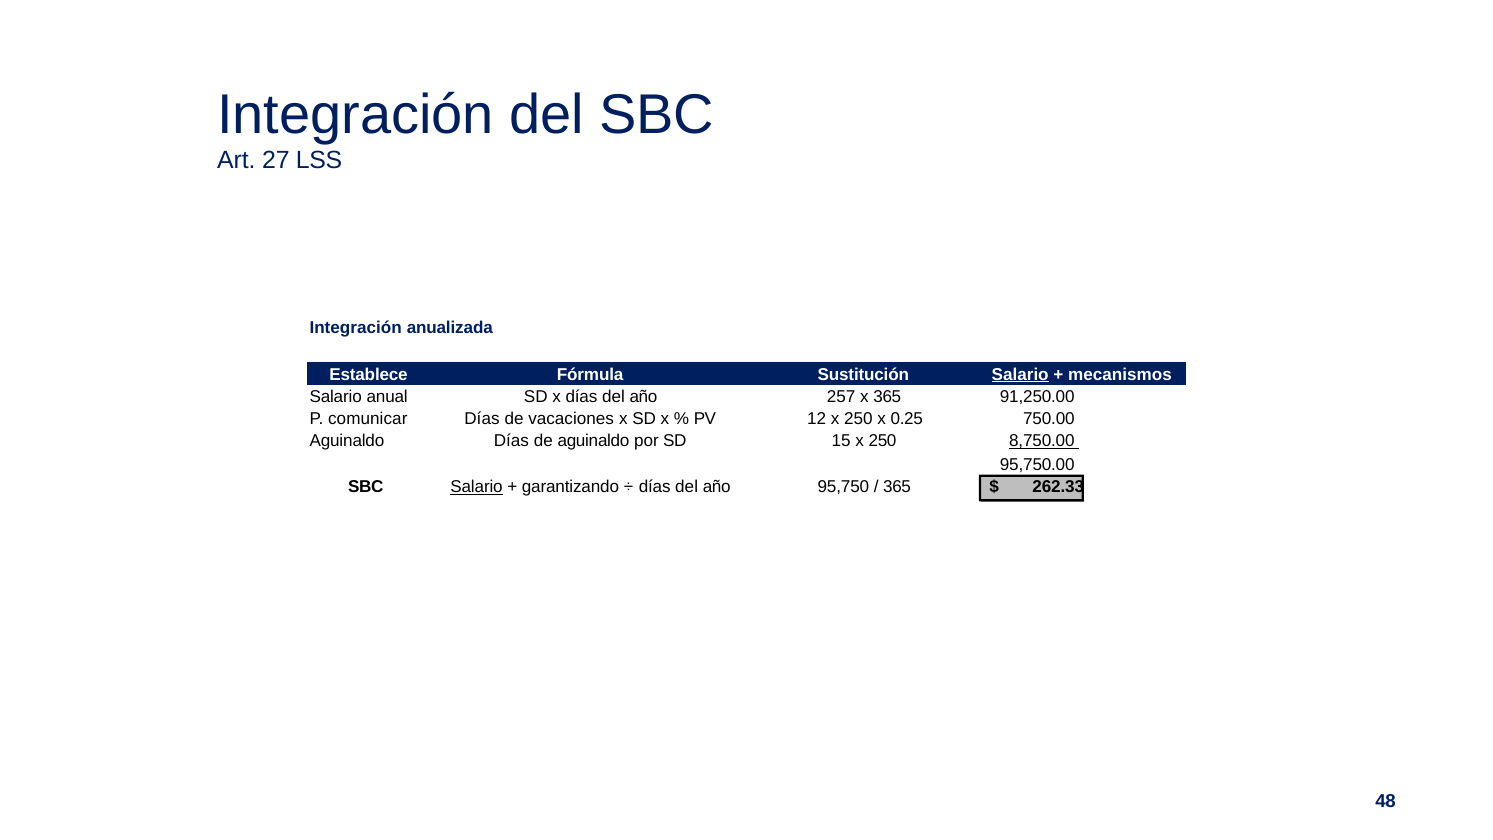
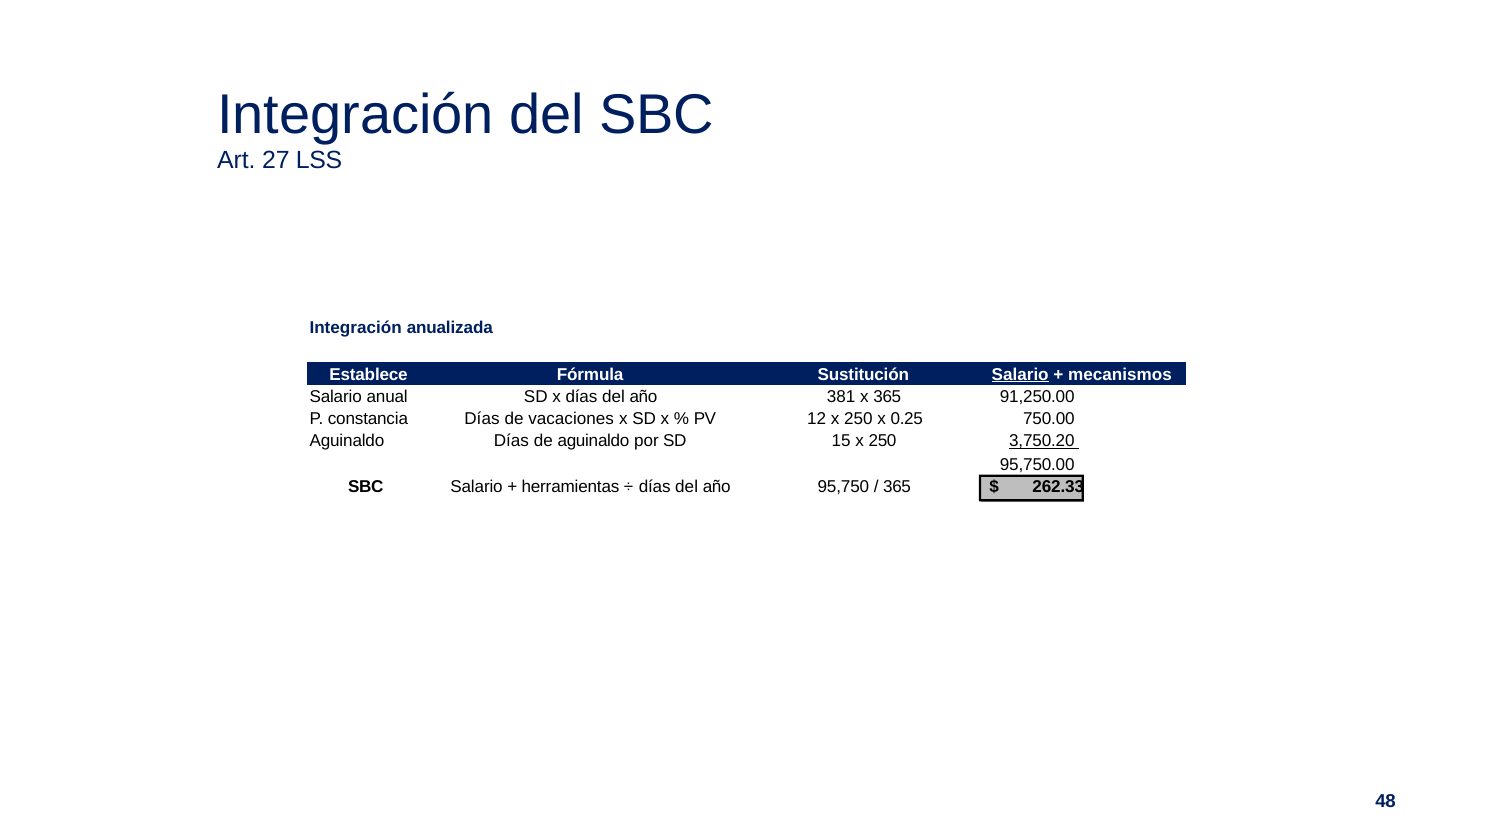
257: 257 -> 381 (841, 397)
comunicar: comunicar -> constancia (368, 419)
8,750.00: 8,750.00 -> 3,750.20 (1042, 441)
Salario underline: present -> none (477, 487)
garantizando: garantizando -> herramientas (570, 487)
